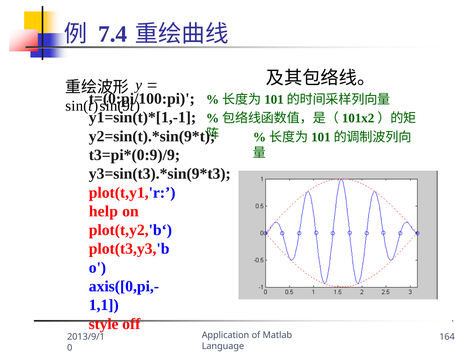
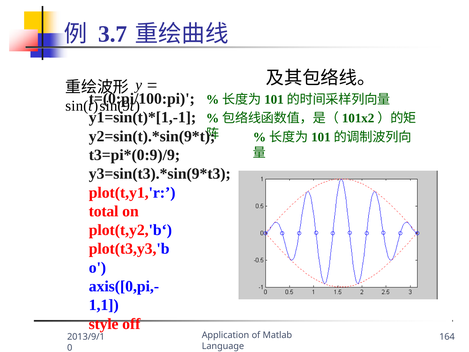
7.4: 7.4 -> 3.7 (113, 34)
help: help -> total (104, 211)
